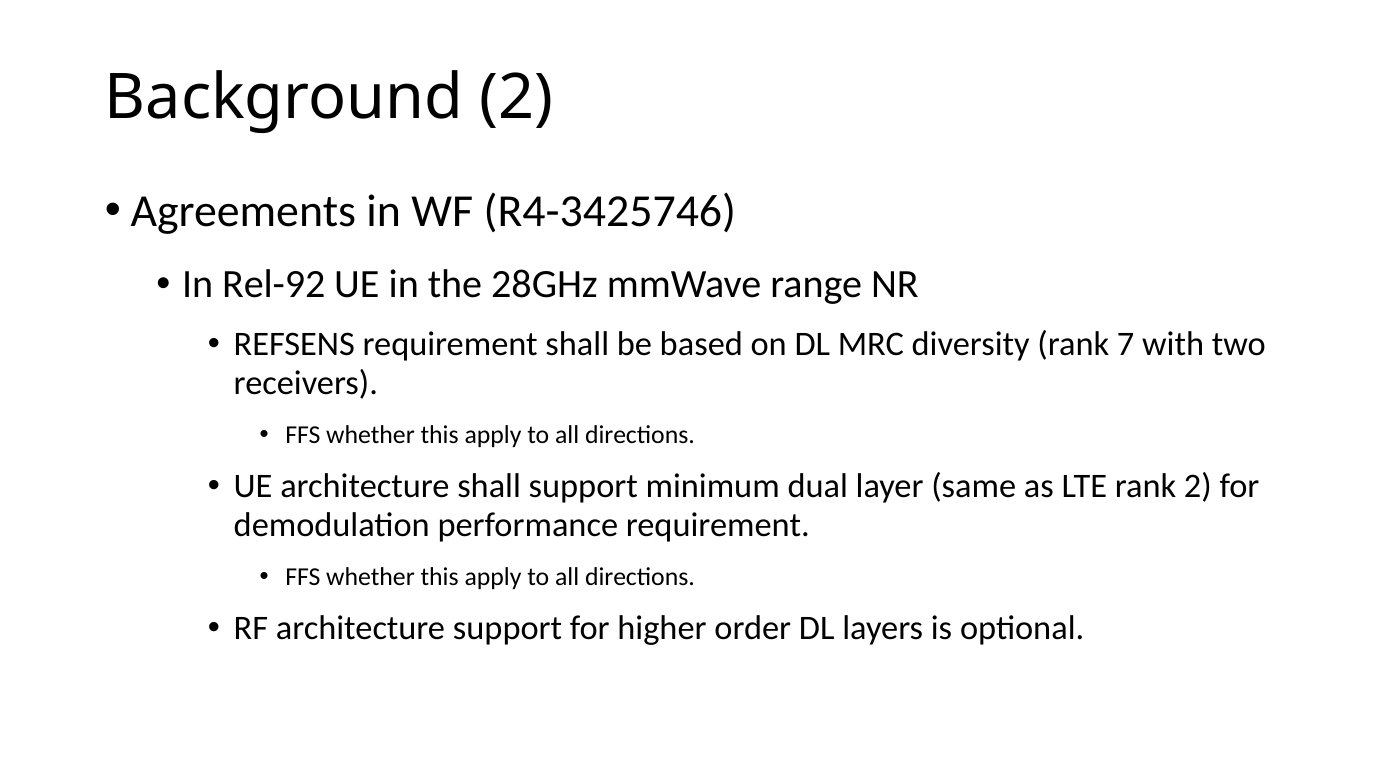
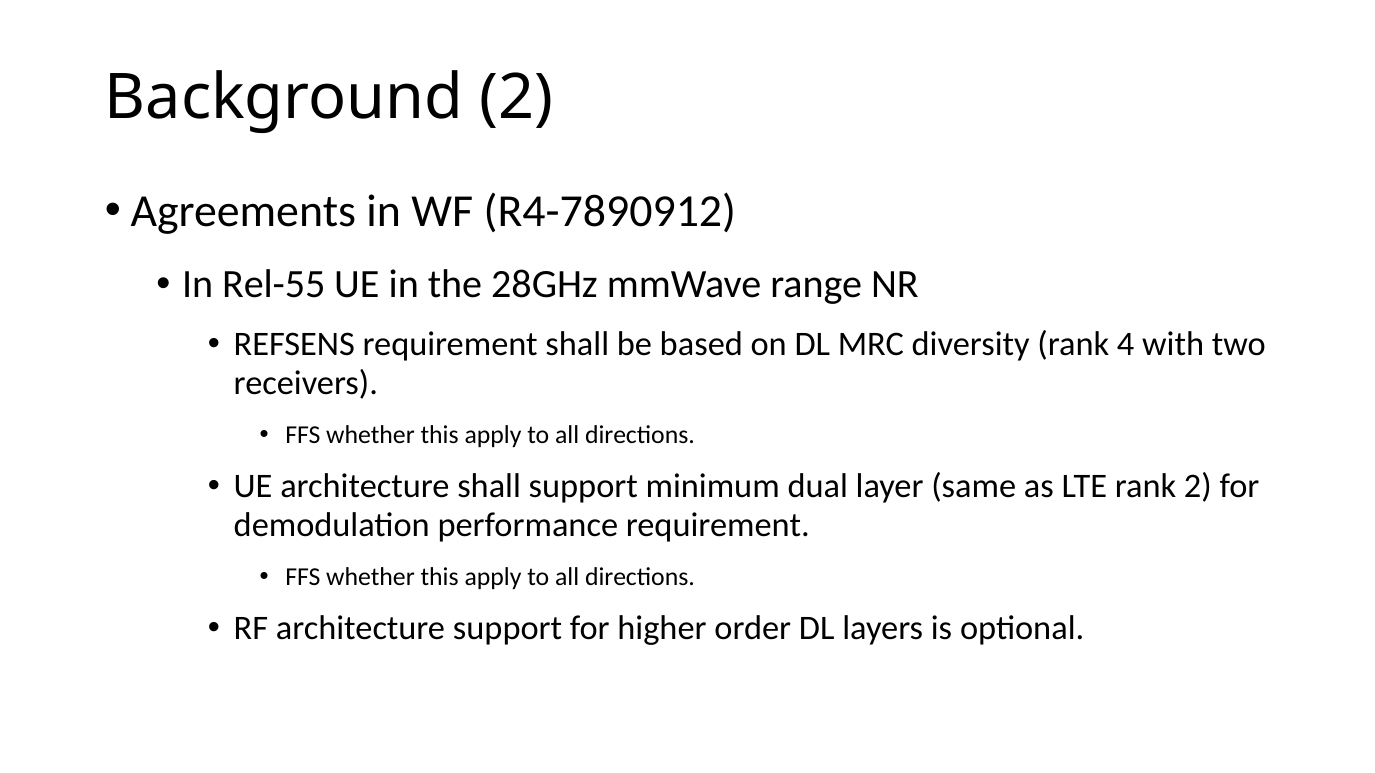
R4-3425746: R4-3425746 -> R4-7890912 (610, 211)
Rel-92: Rel-92 -> Rel-55 (274, 285)
7: 7 -> 4 (1126, 344)
